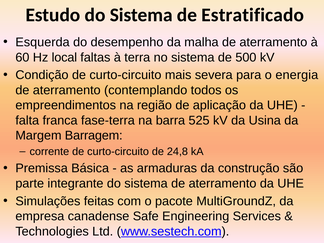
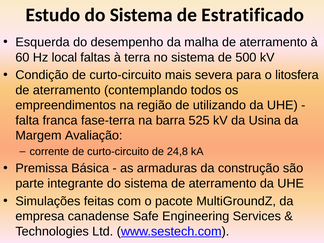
energia: energia -> litosfera (297, 75)
aplicação: aplicação -> utilizando (219, 105)
Barragem: Barragem -> Avaliação (94, 136)
